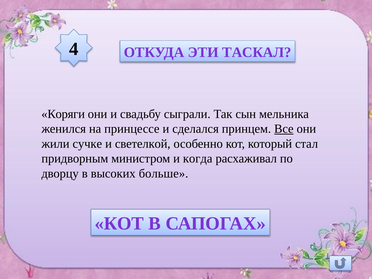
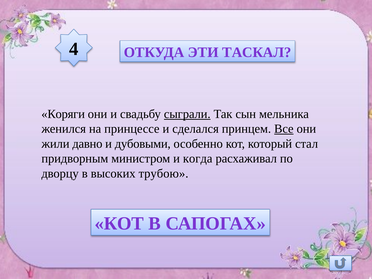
сыграли underline: none -> present (187, 114)
сучке: сучке -> давно (87, 144)
светелкой: светелкой -> дубовыми (143, 144)
больше: больше -> трубою (164, 173)
